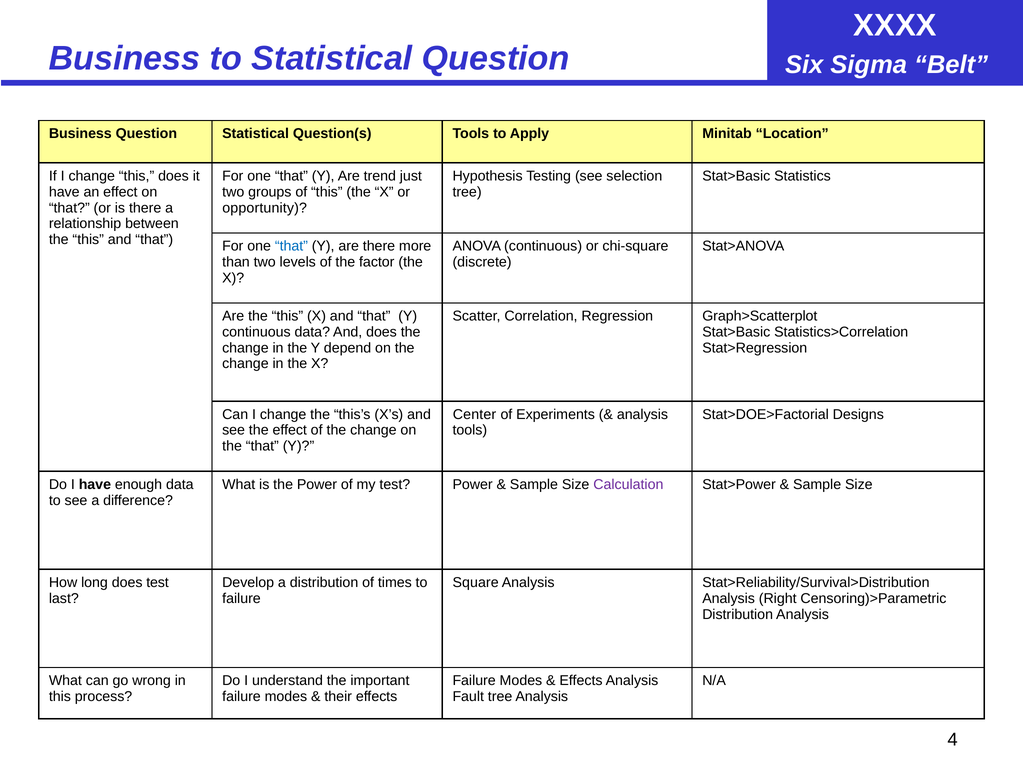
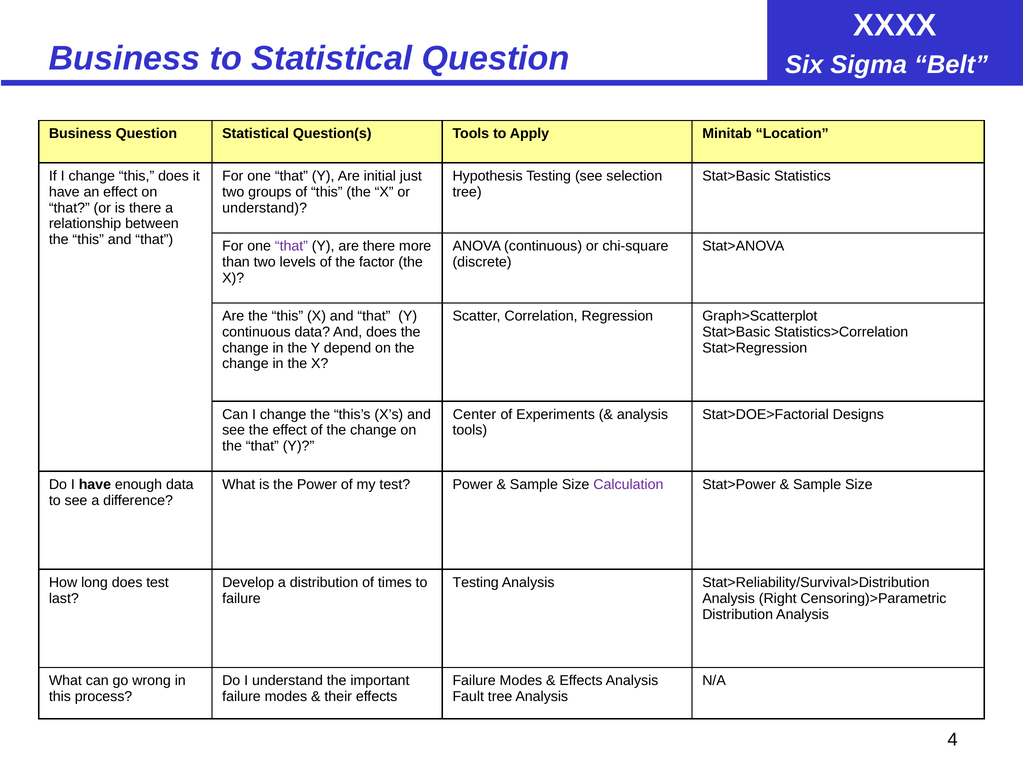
trend: trend -> initial (380, 176)
opportunity: opportunity -> understand (265, 208)
that colour: blue -> purple (291, 246)
Square: Square -> Testing (476, 582)
